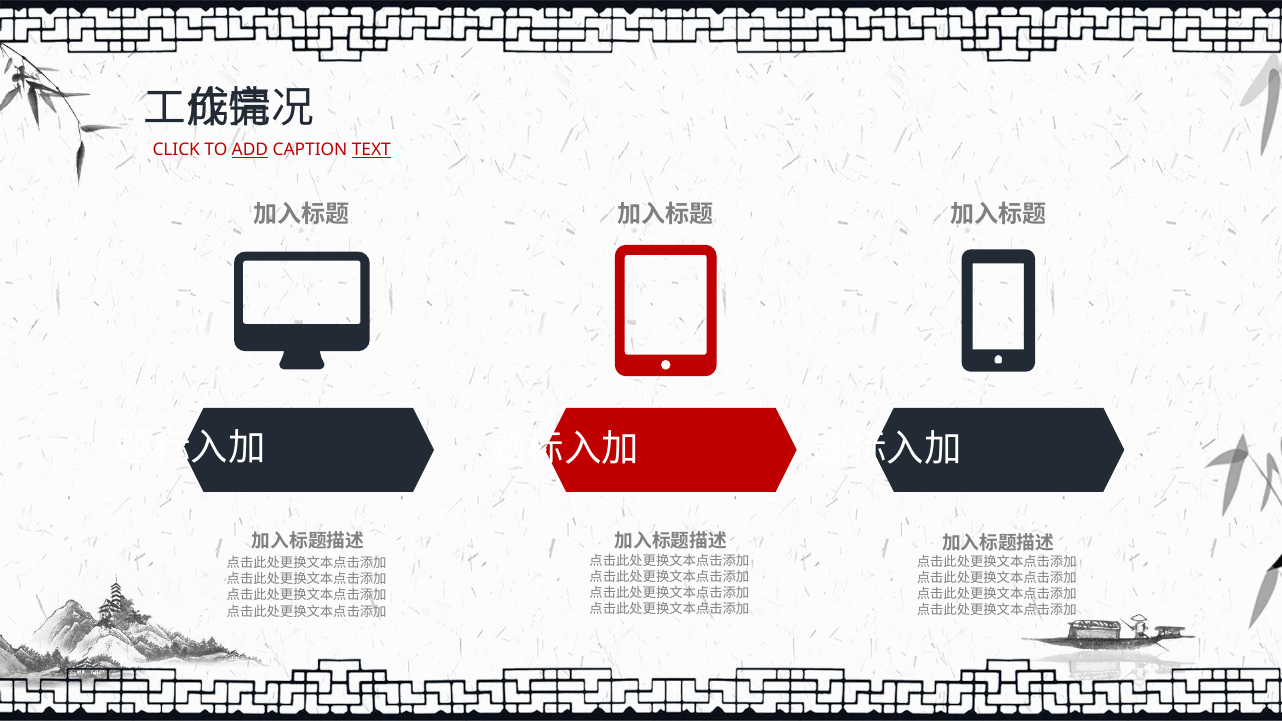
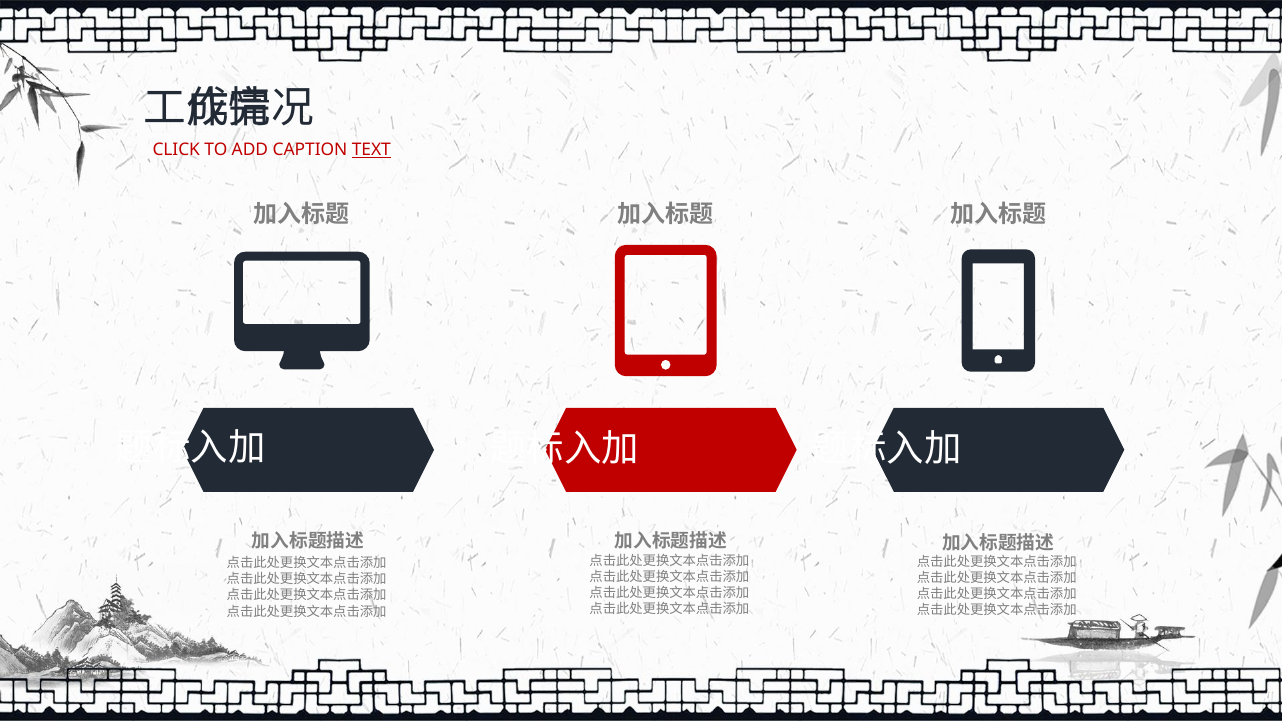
ADD underline: present -> none (250, 150)
